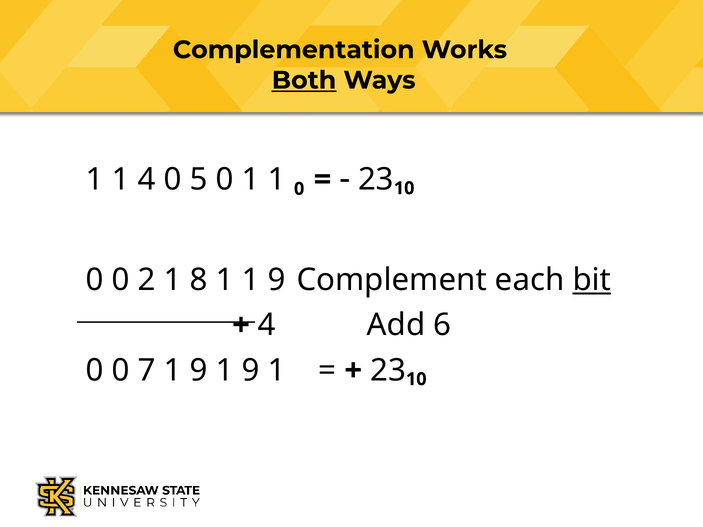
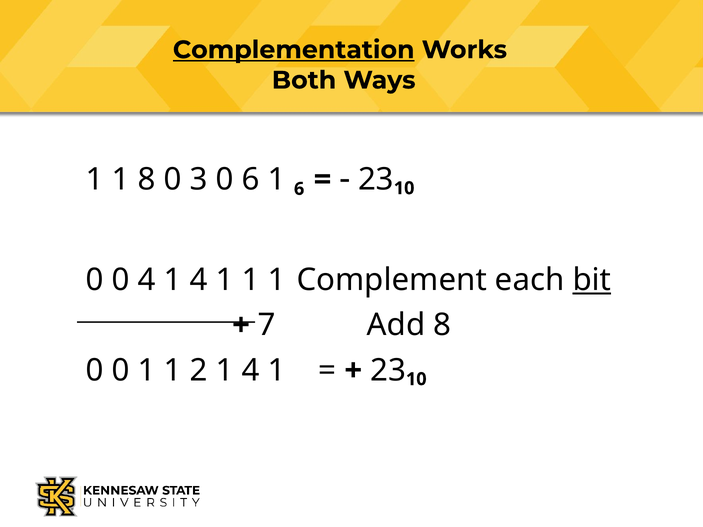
Complementation underline: none -> present (294, 50)
Both underline: present -> none (304, 80)
1 4: 4 -> 8 (147, 180)
5: 5 -> 3 (199, 180)
0 1: 1 -> 6 (251, 180)
1 0: 0 -> 6 (299, 189)
0 2: 2 -> 4 (147, 280)
8: 8 -> 4 (199, 280)
1 1 9: 9 -> 1 (277, 280)
4: 4 -> 7 (267, 325)
Add 6: 6 -> 8 (442, 325)
0 7: 7 -> 1 (147, 371)
9: 9 -> 2 (199, 371)
9: 9 -> 4 (251, 371)
